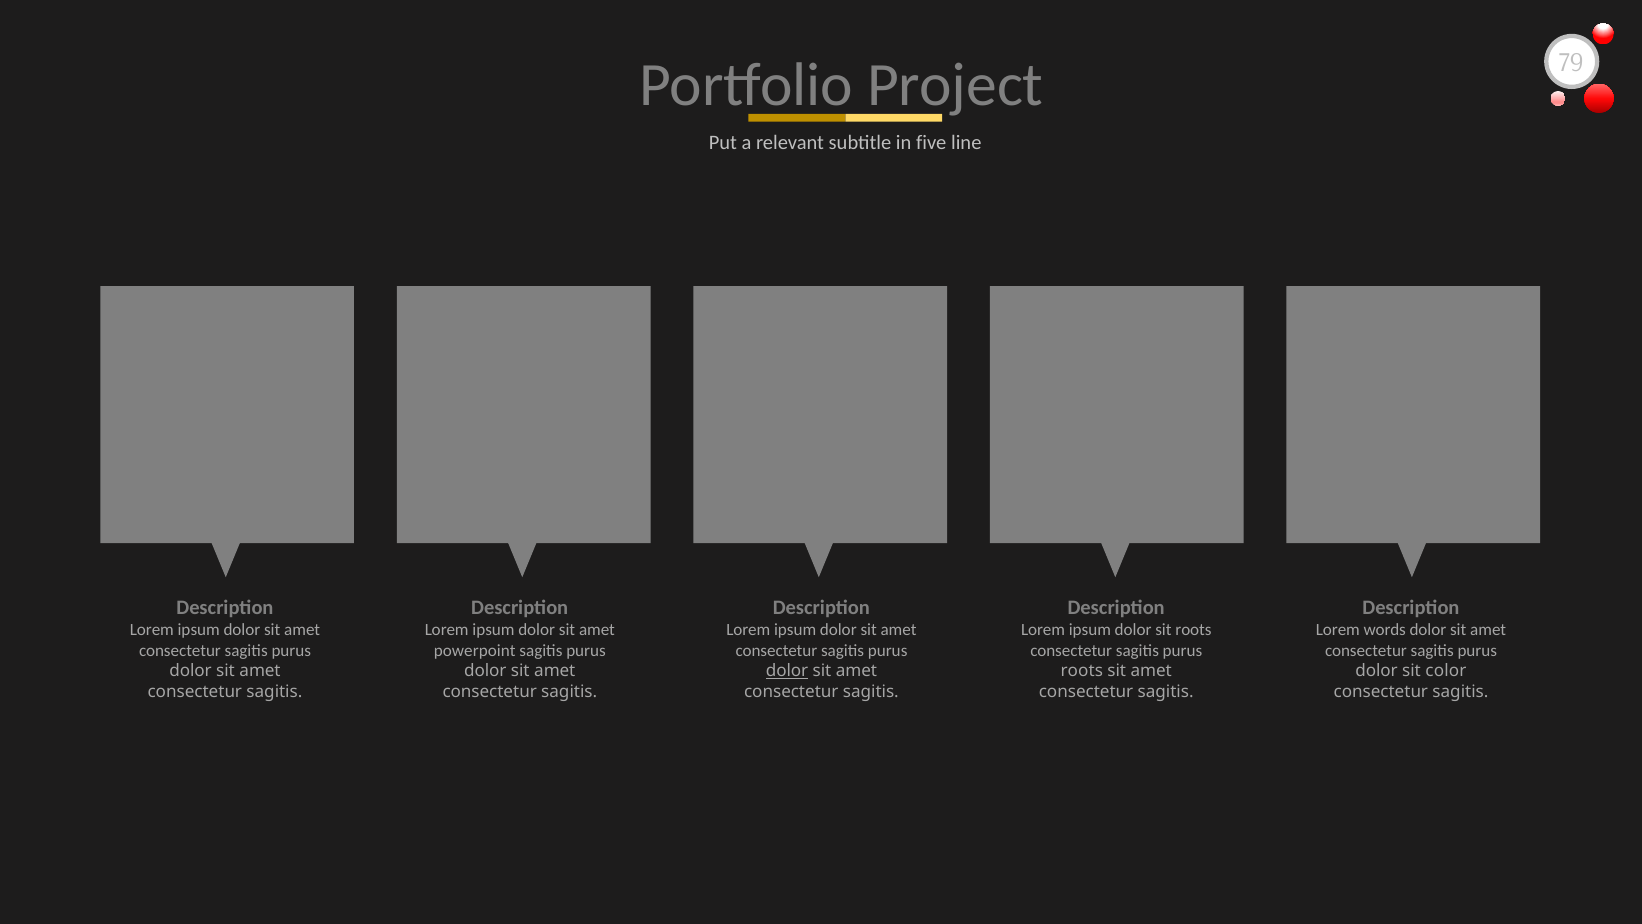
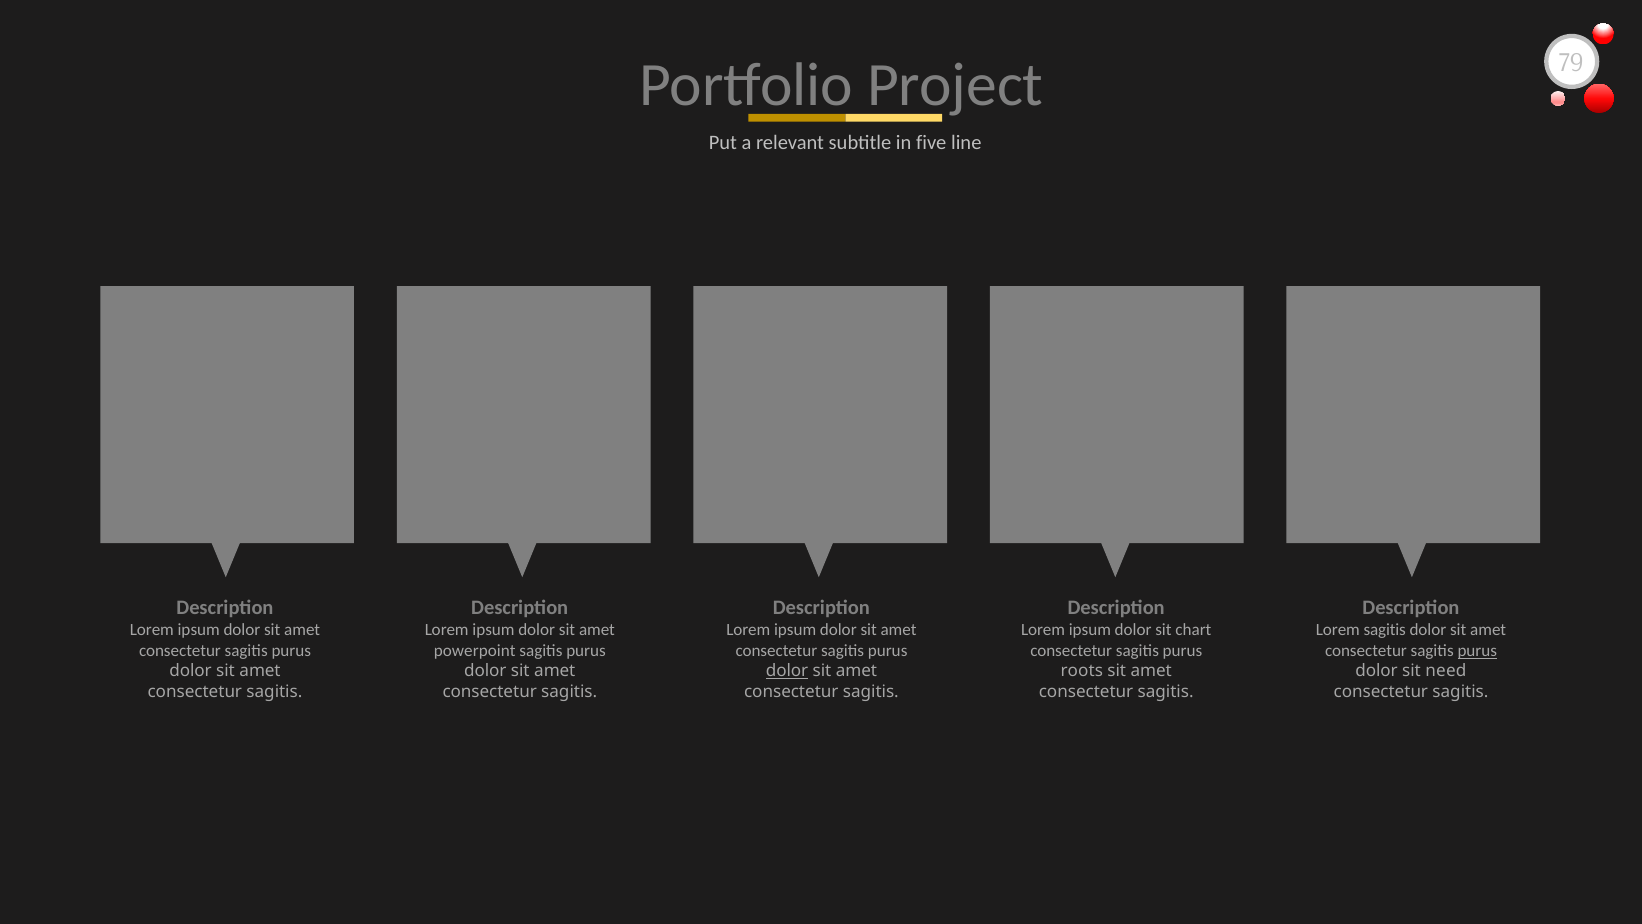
sit roots: roots -> chart (1193, 630)
Lorem words: words -> sagitis (1385, 630)
purus underline: none -> present (1477, 650)
color: color -> need (1446, 671)
